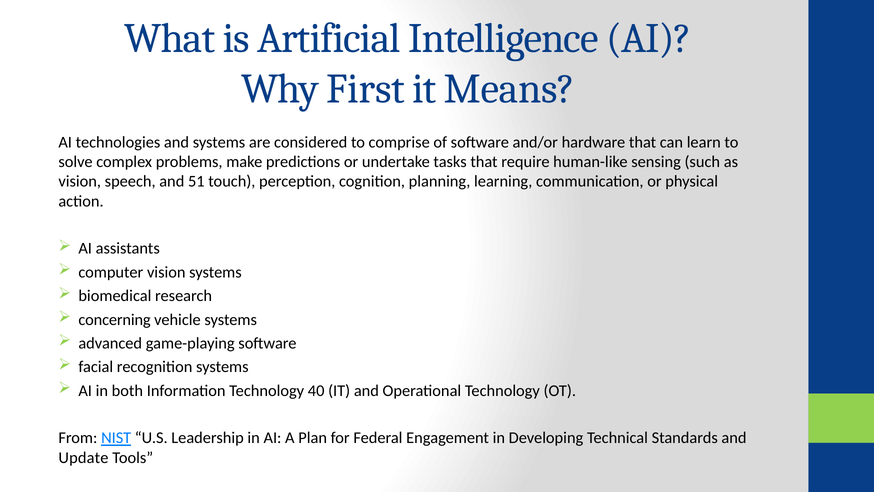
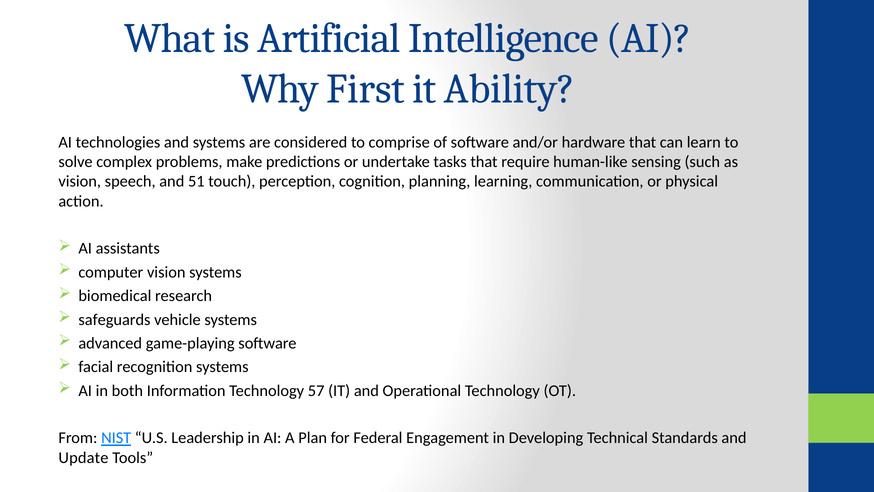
Means: Means -> Ability (509, 89)
concerning: concerning -> safeguards (114, 319)
40: 40 -> 57 (316, 390)
